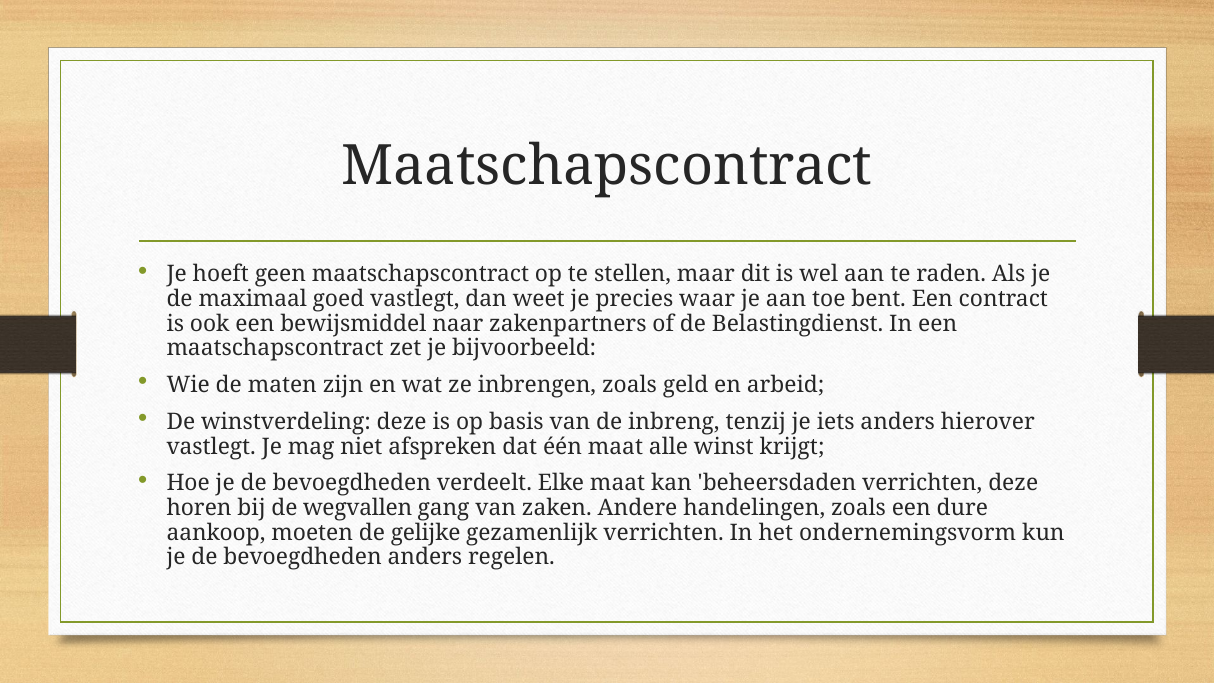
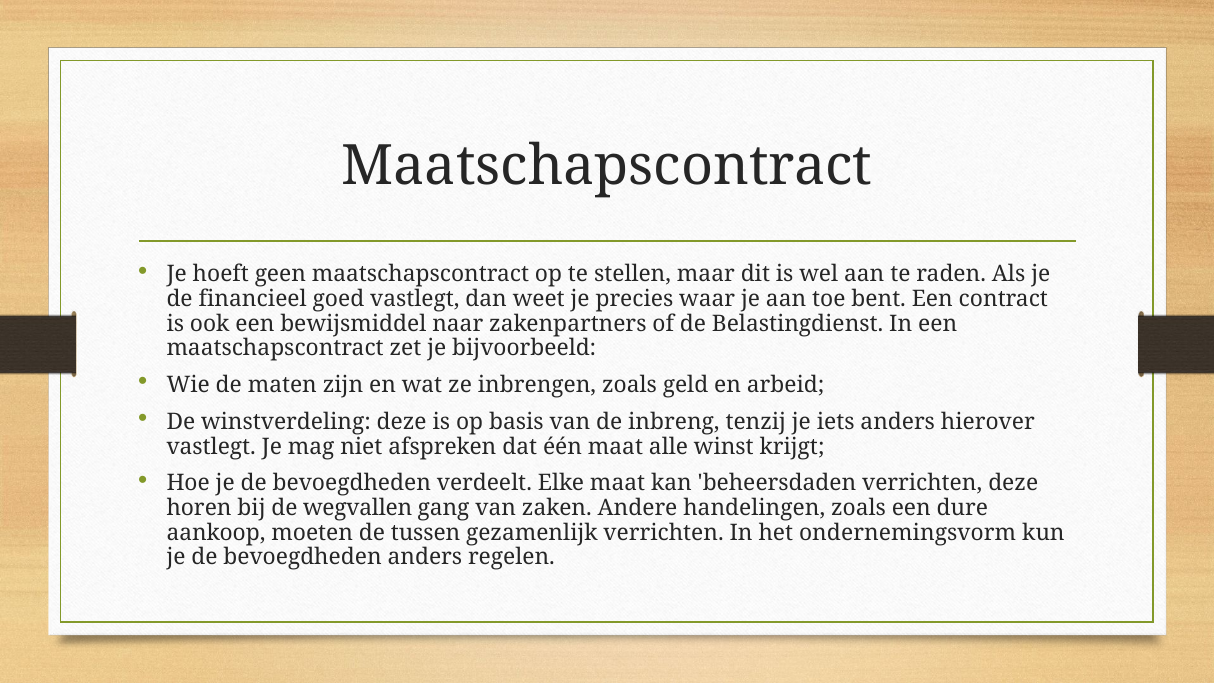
maximaal: maximaal -> financieel (253, 299)
gelijke: gelijke -> tussen (426, 533)
